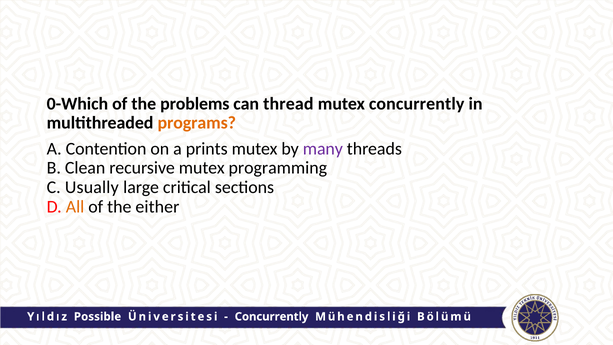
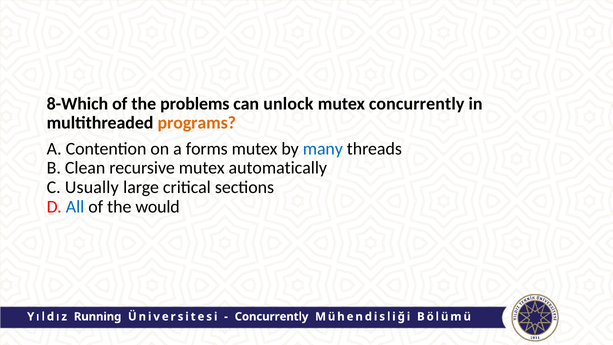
0-Which: 0-Which -> 8-Which (77, 104)
thread: thread -> unlock (288, 104)
prints: prints -> forms (207, 149)
many colour: purple -> blue (323, 149)
programming: programming -> automatically (278, 168)
All colour: orange -> blue (75, 207)
either: either -> would (158, 207)
Possible: Possible -> Running (98, 316)
